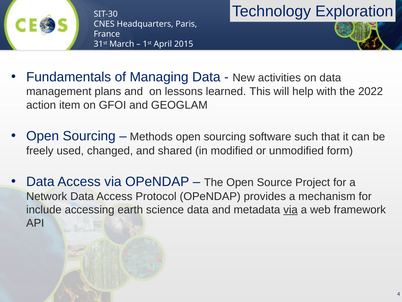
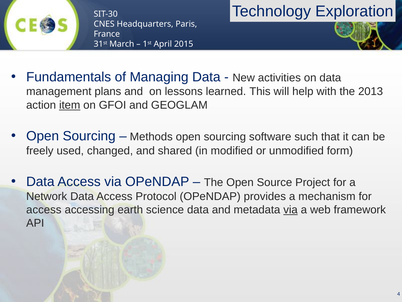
2022: 2022 -> 2013 (371, 91)
item underline: none -> present (70, 105)
include: include -> access (44, 209)
